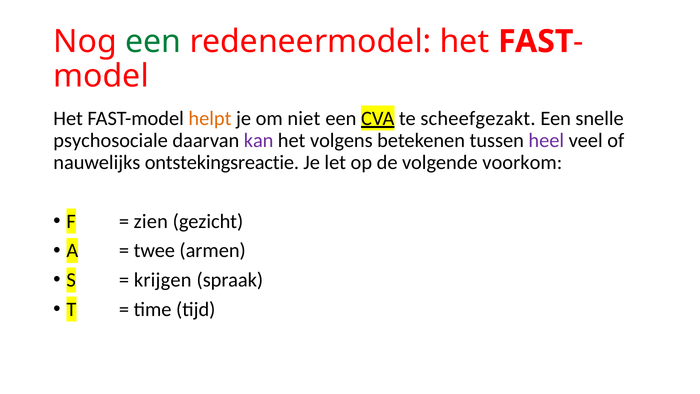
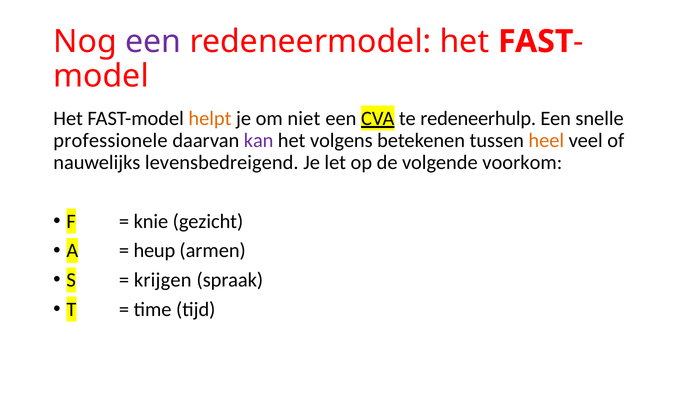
een colour: green -> purple (153, 41)
scheefgezakt: scheefgezakt -> redeneerhulp (478, 118)
psychosociale: psychosociale -> professionele (110, 140)
heel colour: purple -> orange (546, 140)
ontstekingsreactie: ontstekingsreactie -> levensbedreigend (222, 162)
zien: zien -> knie (151, 221)
twee: twee -> heup (154, 251)
